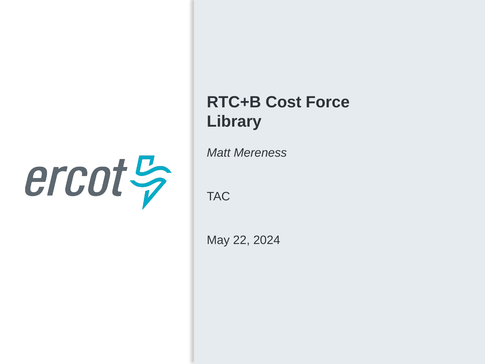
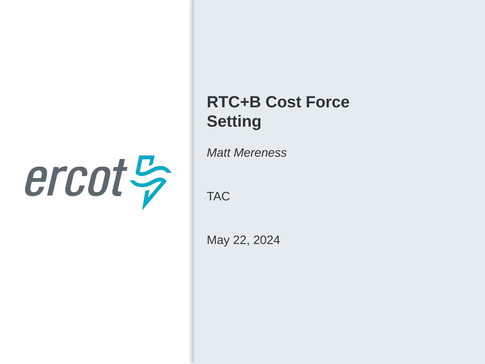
Library: Library -> Setting (234, 121)
